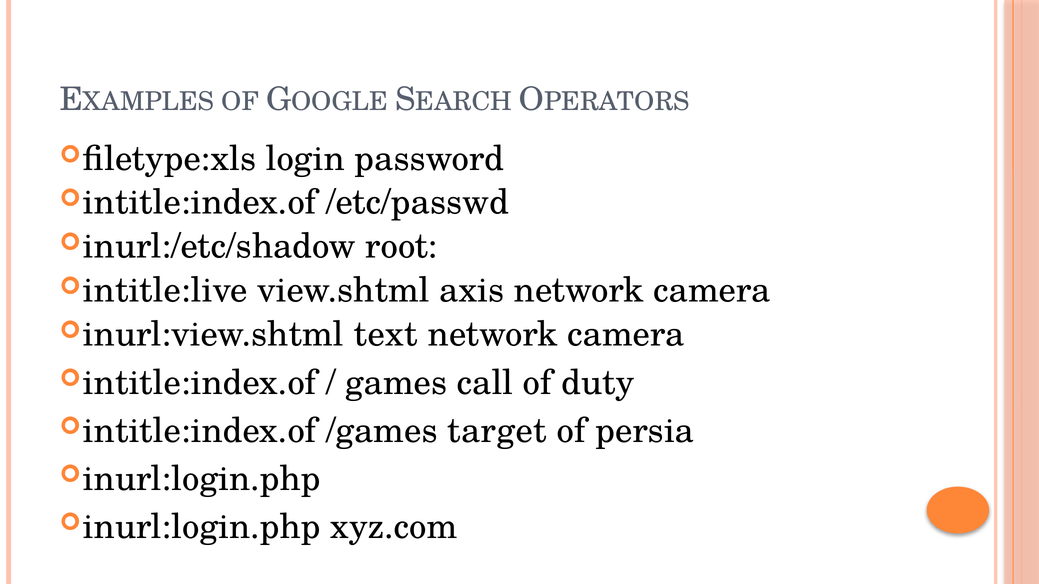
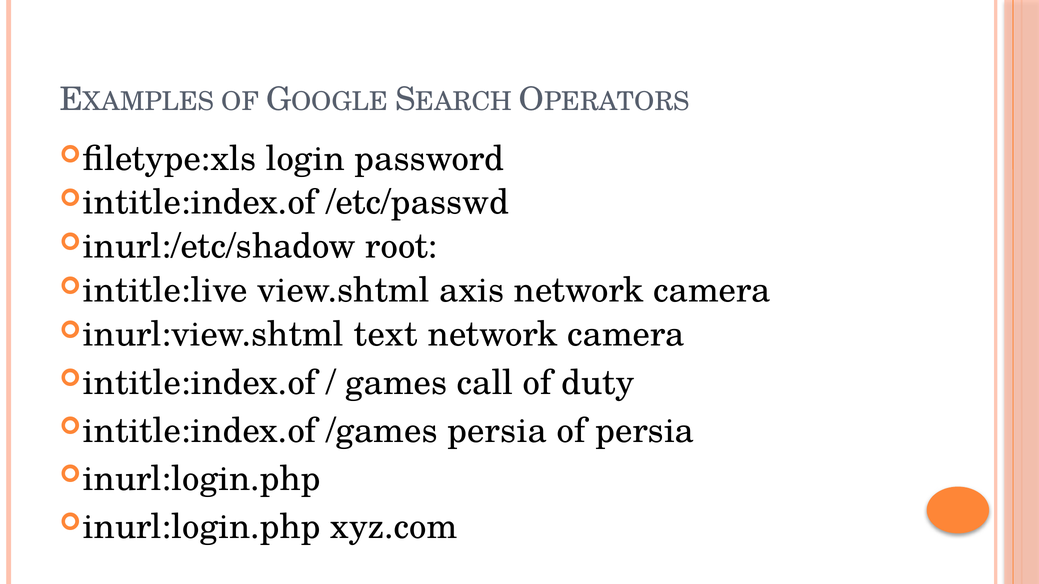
/games target: target -> persia (497, 431)
